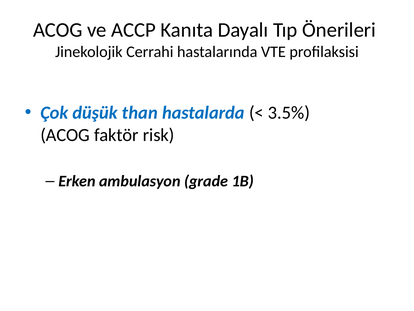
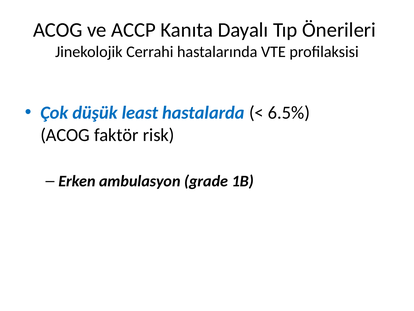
than: than -> least (140, 113)
3.5%: 3.5% -> 6.5% (289, 113)
